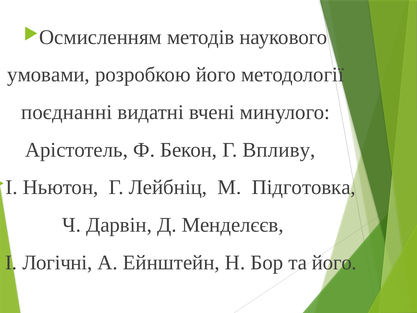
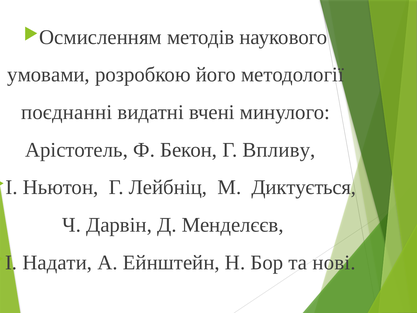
Підготовка: Підготовка -> Диктується (304, 187)
Логічні: Логічні -> Надати (57, 262)
та його: його -> нові (334, 262)
